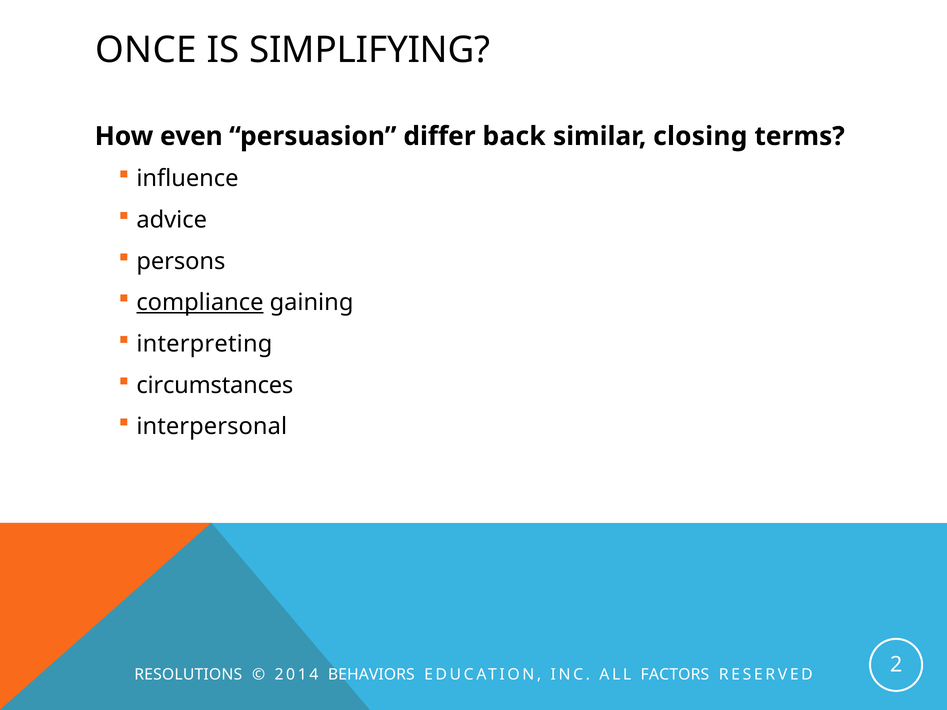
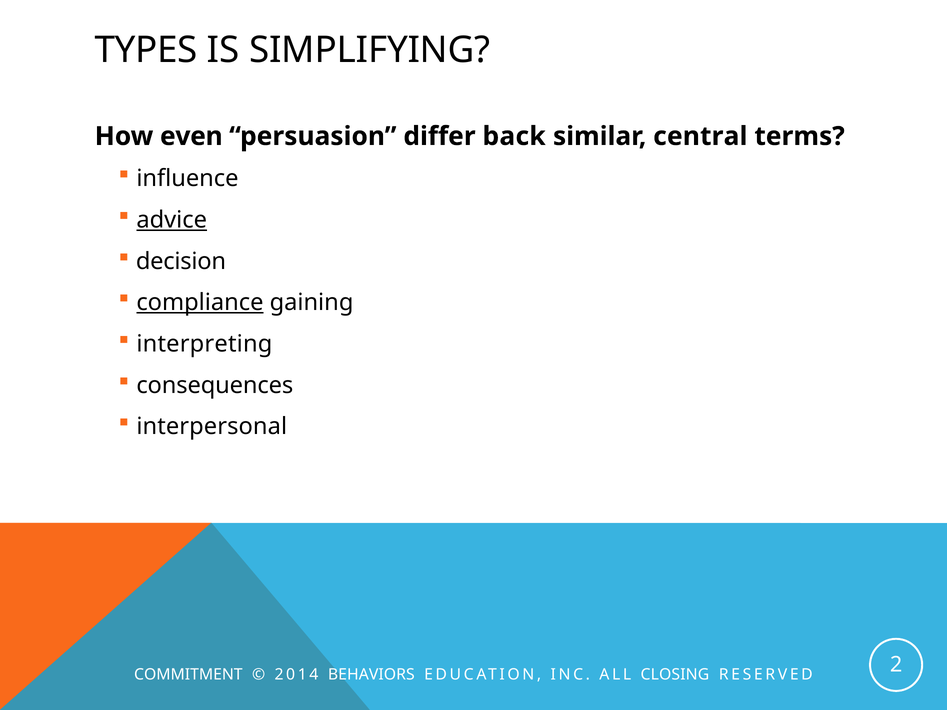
ONCE: ONCE -> TYPES (146, 50)
closing: closing -> central (700, 136)
advice underline: none -> present (172, 220)
persons: persons -> decision (181, 261)
circumstances: circumstances -> consequences (215, 385)
RESOLUTIONS: RESOLUTIONS -> COMMITMENT (188, 675)
FACTORS: FACTORS -> CLOSING (675, 675)
